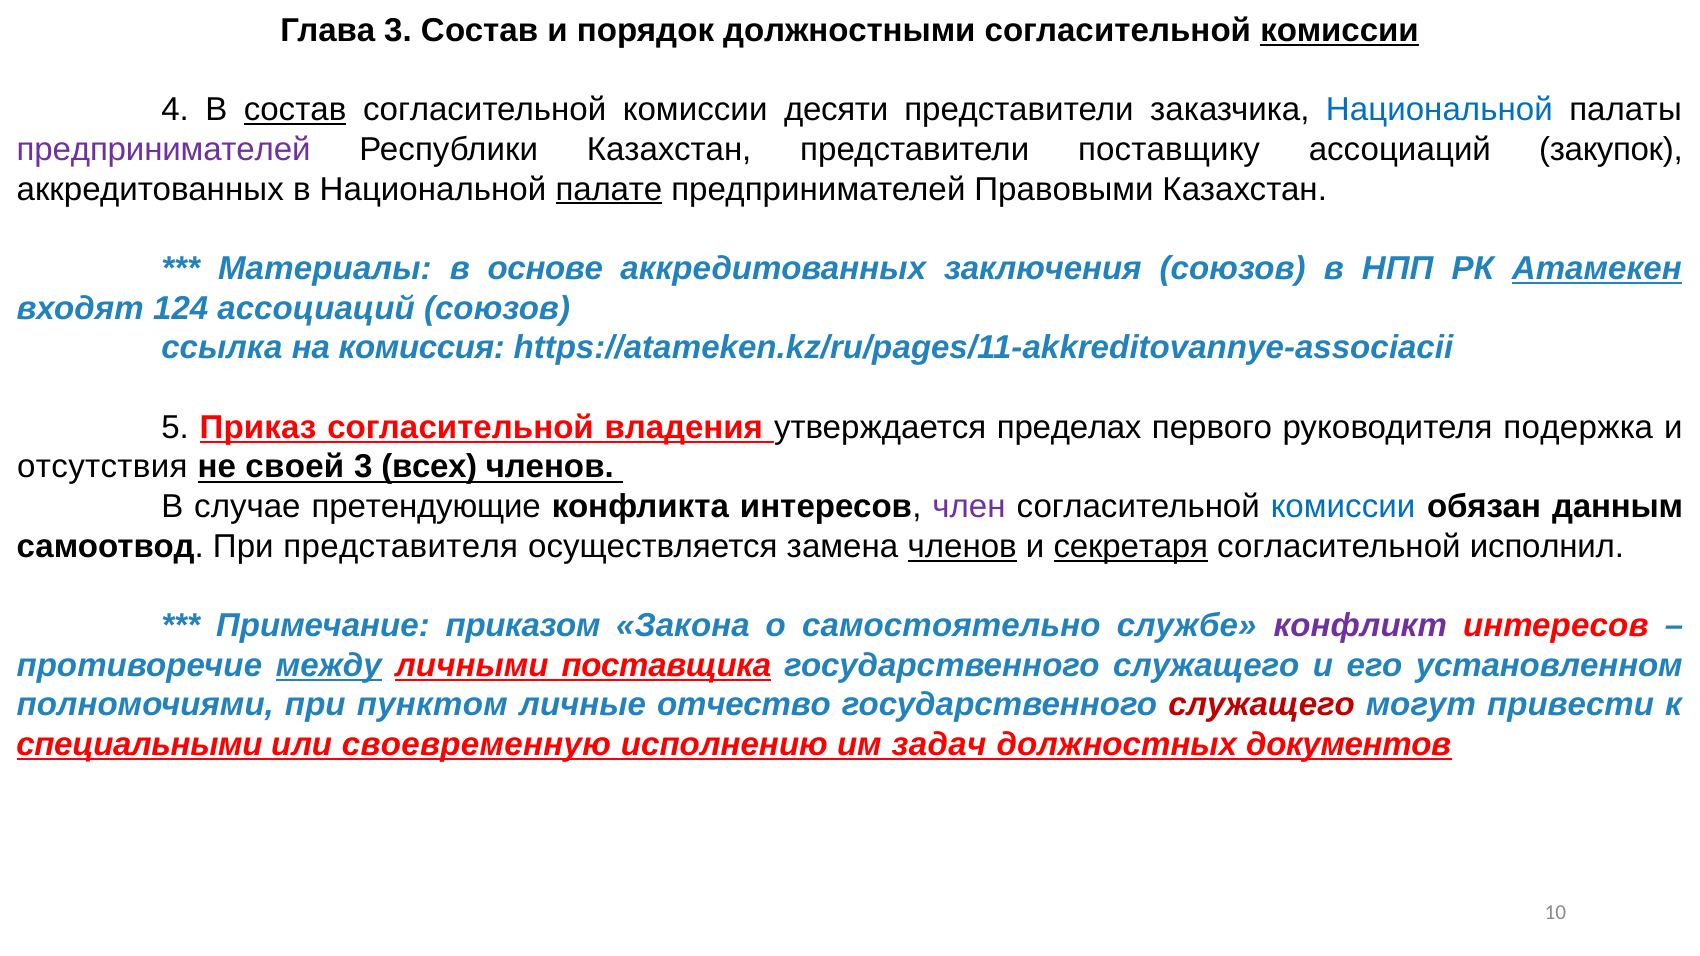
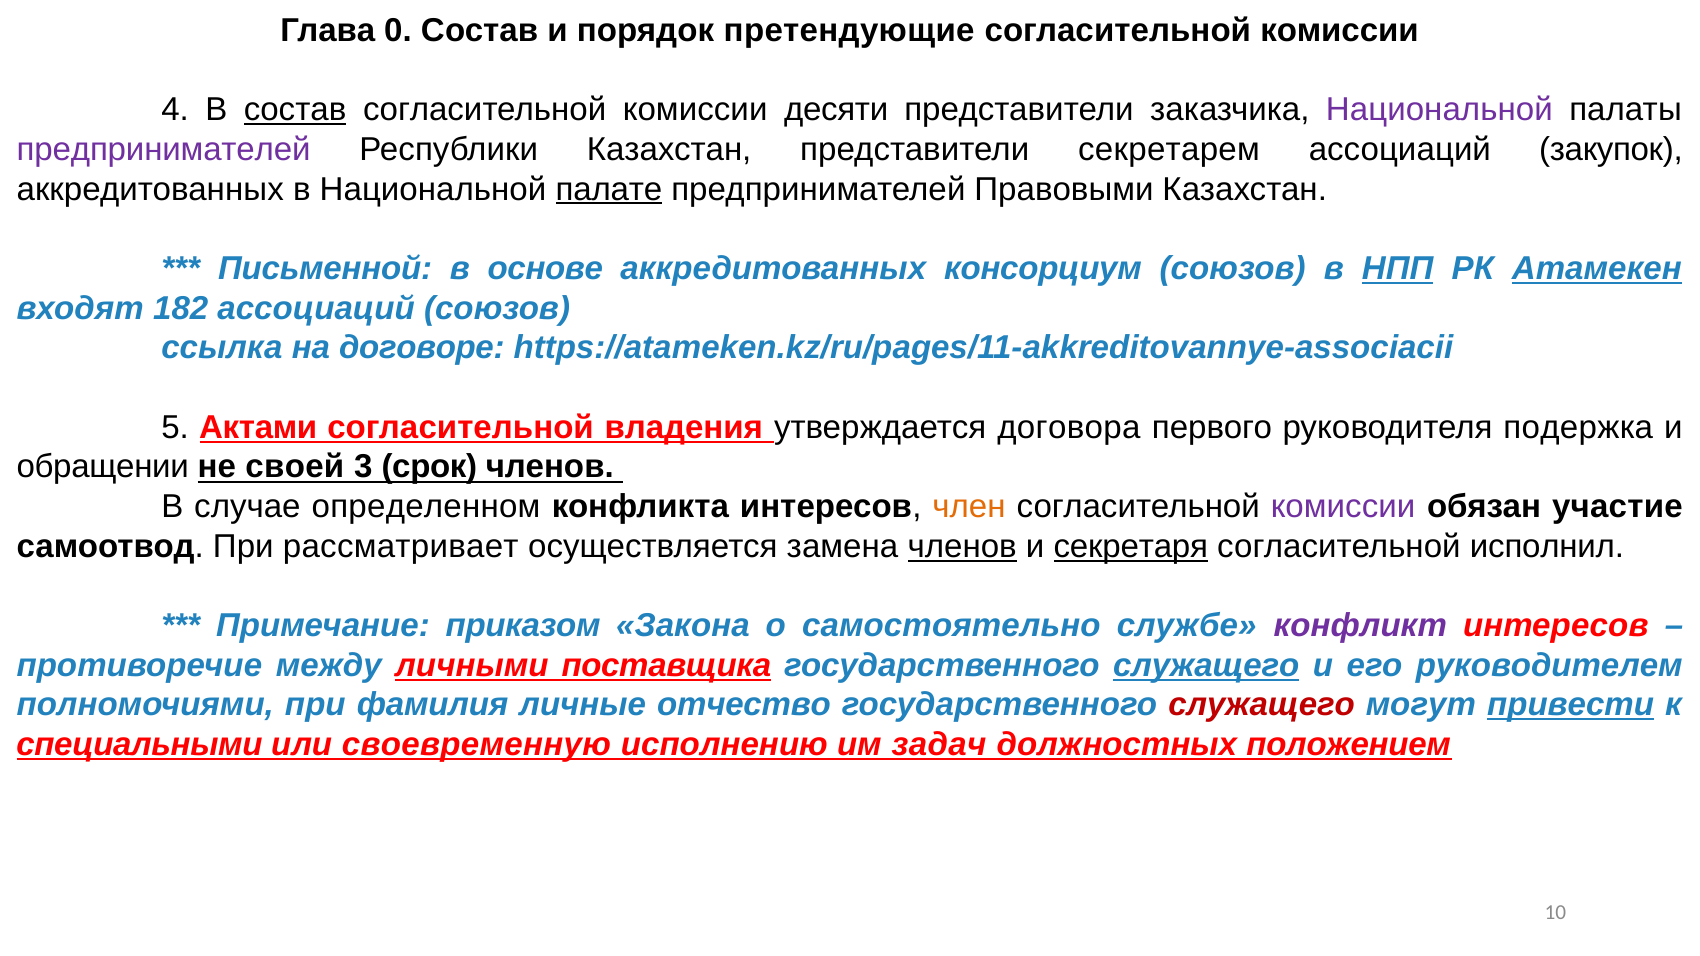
Глава 3: 3 -> 0 (398, 31)
должностными: должностными -> претендующие (849, 31)
комиссии underline: present -> none (1339, 31)
Национальной colour: blue -> purple (1439, 110)
поставщику: поставщику -> секретарем (1169, 150)
Материалы: Материалы -> Письменной (325, 269)
заключения: заключения -> консорциум (1043, 269)
НПП underline: none -> present (1398, 269)
124: 124 -> 182 (181, 308)
комиссия: комиссия -> договоре (422, 348)
Приказ: Приказ -> Актами (258, 427)
пределах: пределах -> договора (1069, 427)
отсутствия: отсутствия -> обращении (103, 467)
всех: всех -> срок (429, 467)
претендующие: претендующие -> определенном (426, 507)
член colour: purple -> orange (969, 507)
комиссии colour: blue -> purple (1343, 507)
данным: данным -> участие (1617, 507)
представителя: представителя -> рассматривает (401, 546)
между underline: present -> none (329, 666)
служащего underline: none -> present (1206, 666)
установленном: установленном -> руководителем (1549, 666)
пунктом: пунктом -> фамилия (433, 705)
привести underline: none -> present (1571, 705)
документов: документов -> положением (1349, 745)
